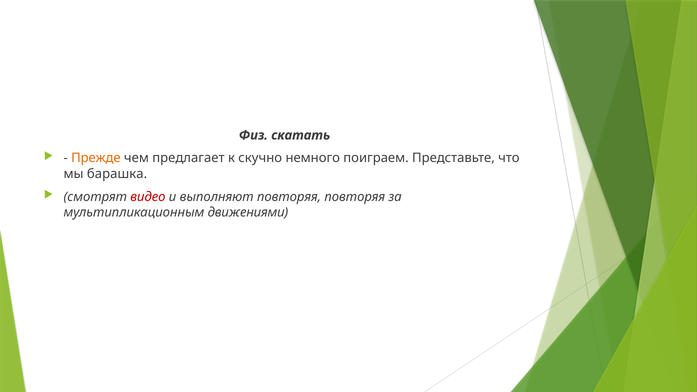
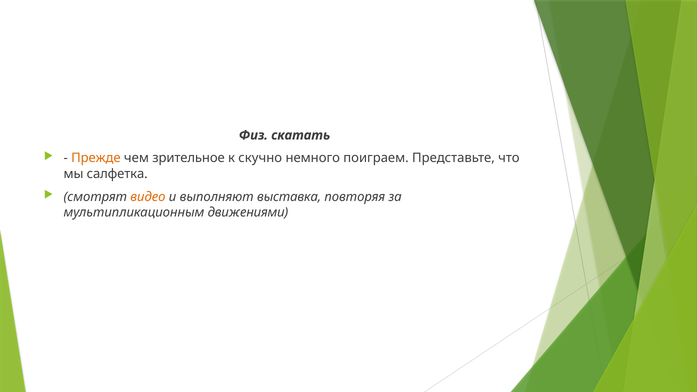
предлагает: предлагает -> зрительное (189, 158)
барашка: барашка -> салфетка (117, 174)
видео colour: red -> orange (148, 197)
выполняют повторяя: повторяя -> выставка (289, 197)
